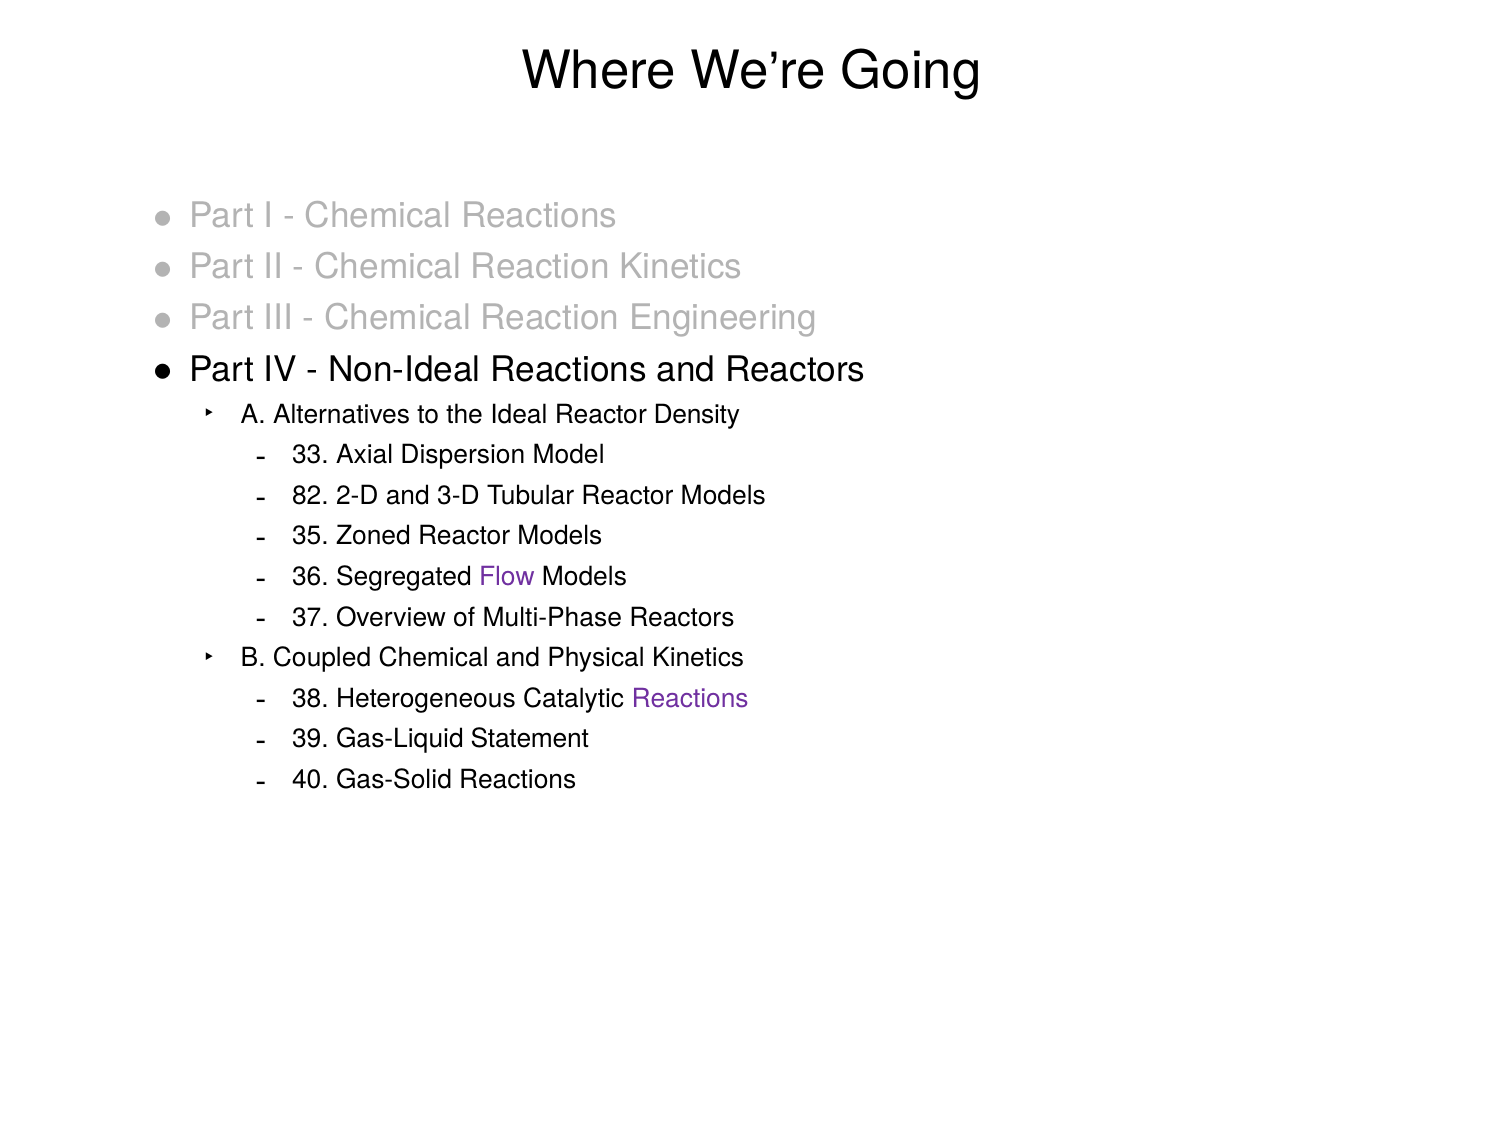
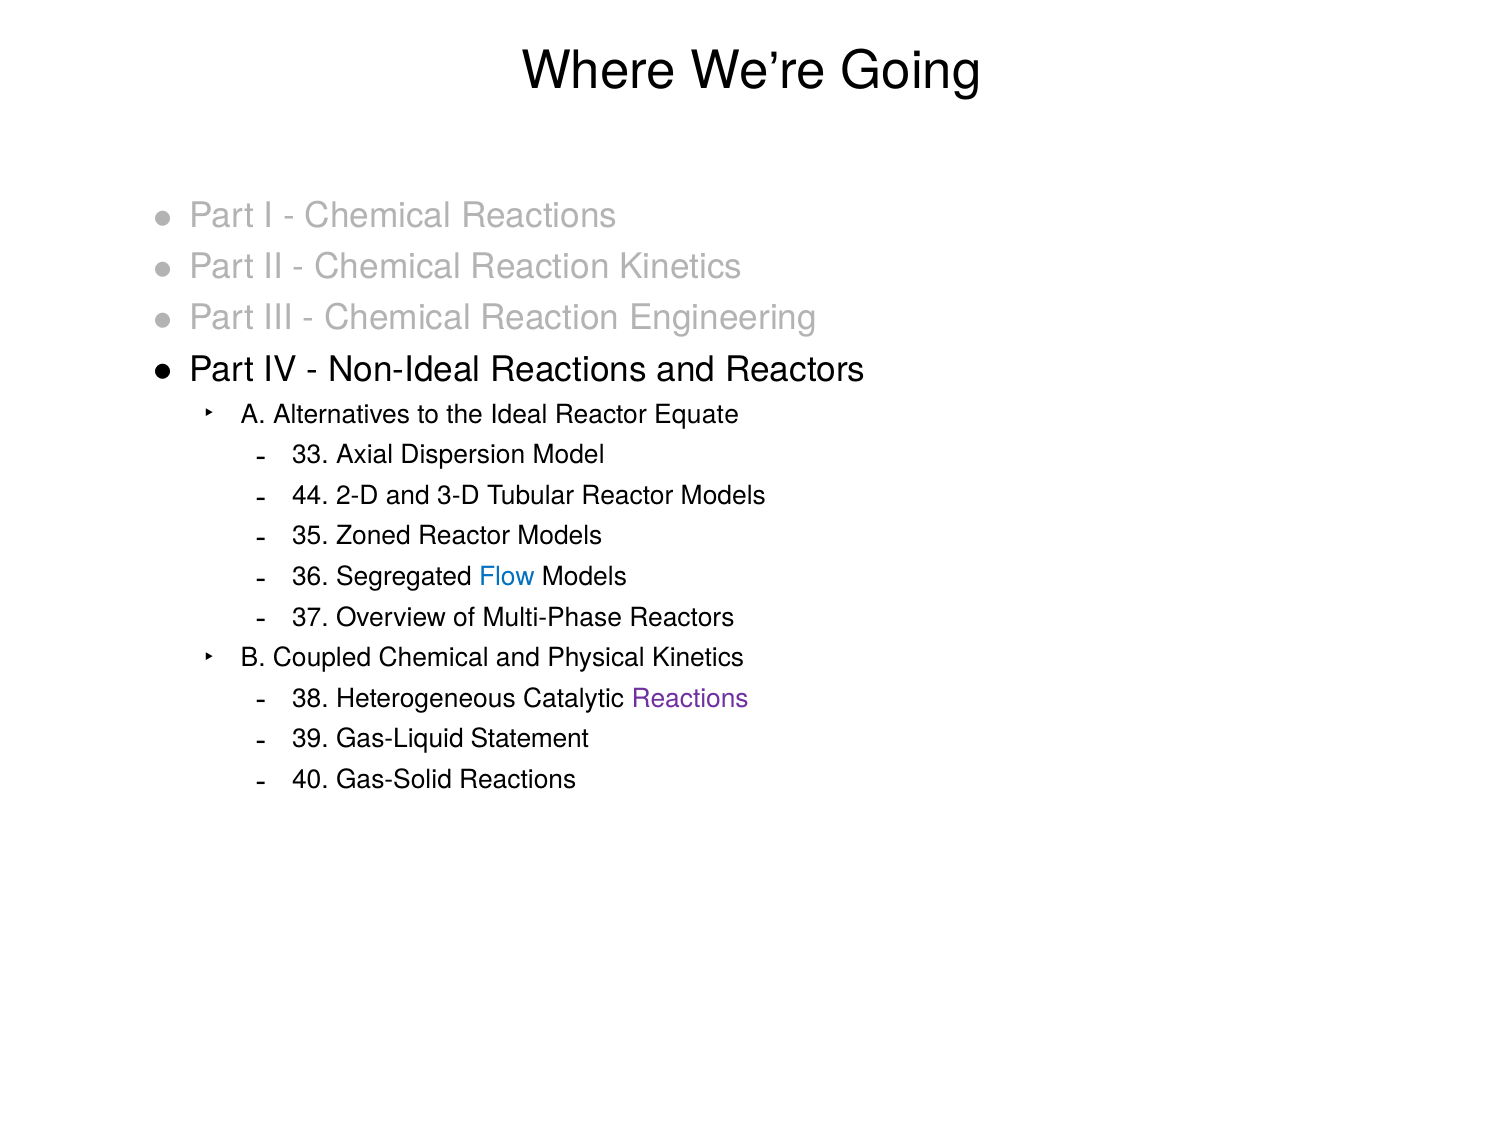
Density: Density -> Equate (697, 414)
82: 82 -> 44 (310, 495)
Flow colour: purple -> blue (507, 576)
